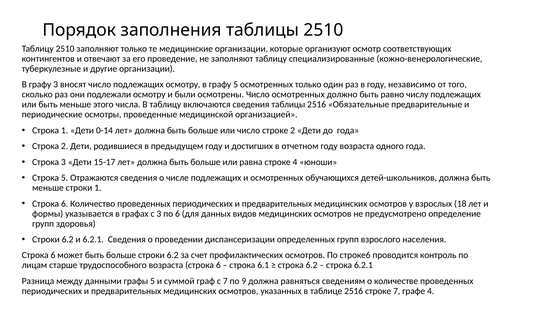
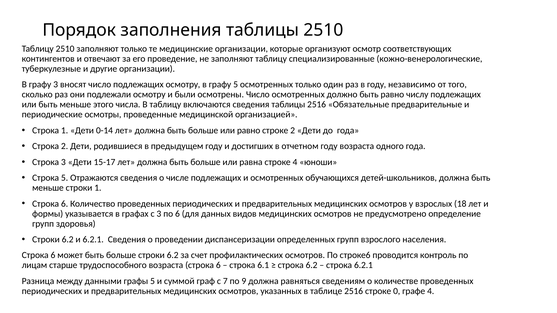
или число: число -> равно (249, 131)
строке 7: 7 -> 0 (397, 291)
